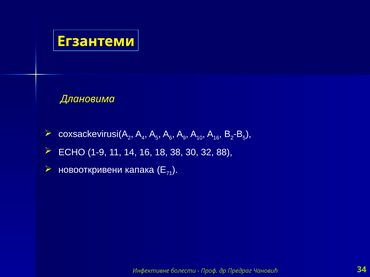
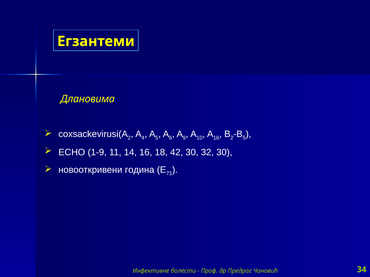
38: 38 -> 42 (177, 153)
32 88: 88 -> 30 (224, 153)
капака: капака -> година (140, 170)
